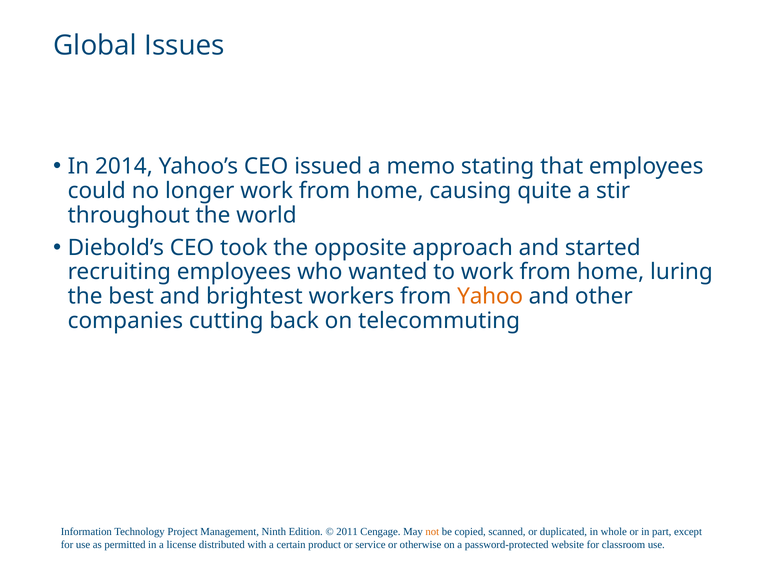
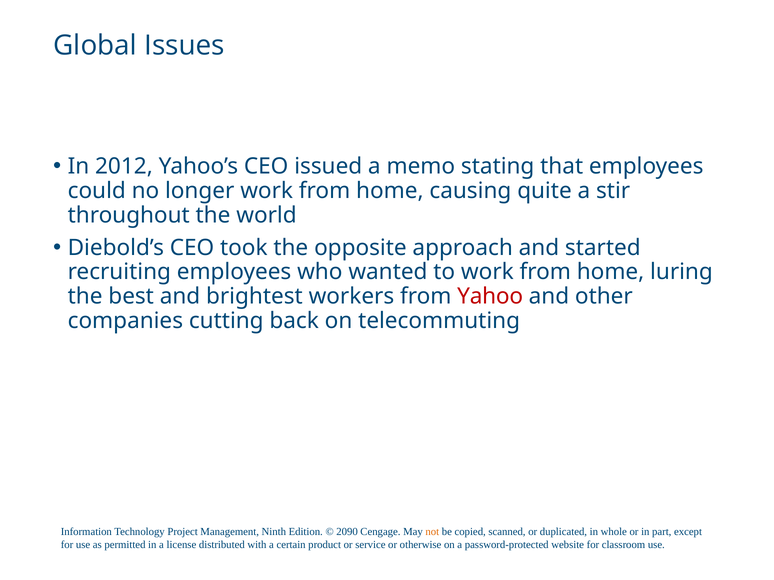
2014: 2014 -> 2012 (124, 167)
Yahoo colour: orange -> red (490, 297)
2011: 2011 -> 2090 (347, 532)
